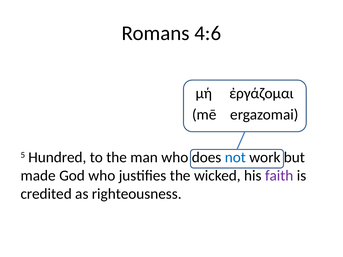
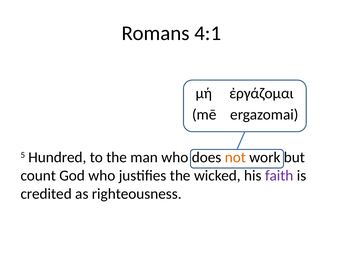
4:6: 4:6 -> 4:1 (208, 33)
not colour: blue -> orange (235, 157)
made: made -> count (38, 176)
